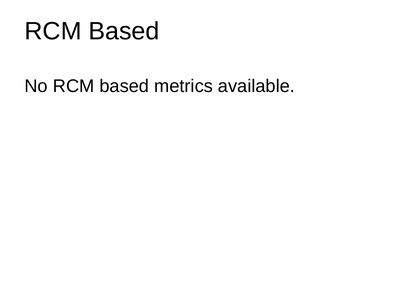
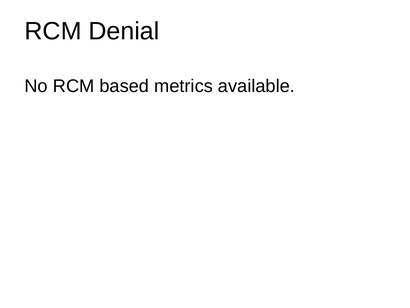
Based: Based -> Denial (124, 31)
